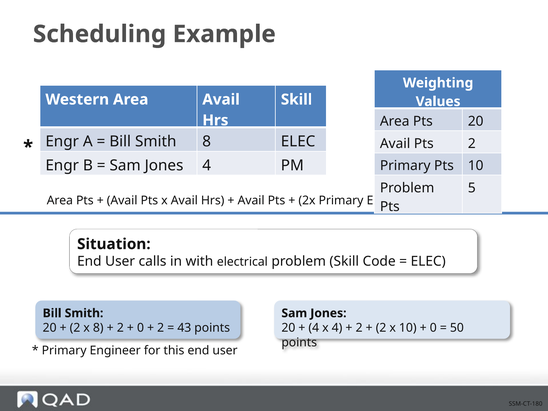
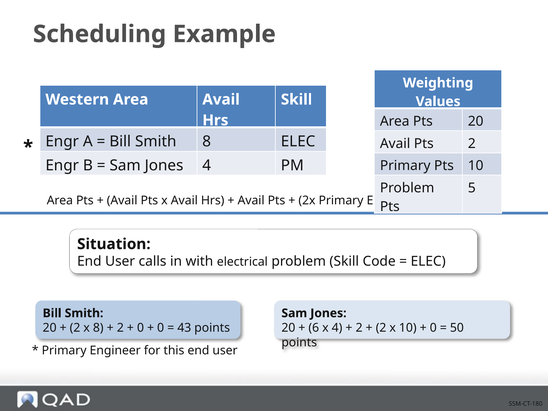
2: 2 -> 0 (161, 328)
4: 4 -> 6 (314, 328)
